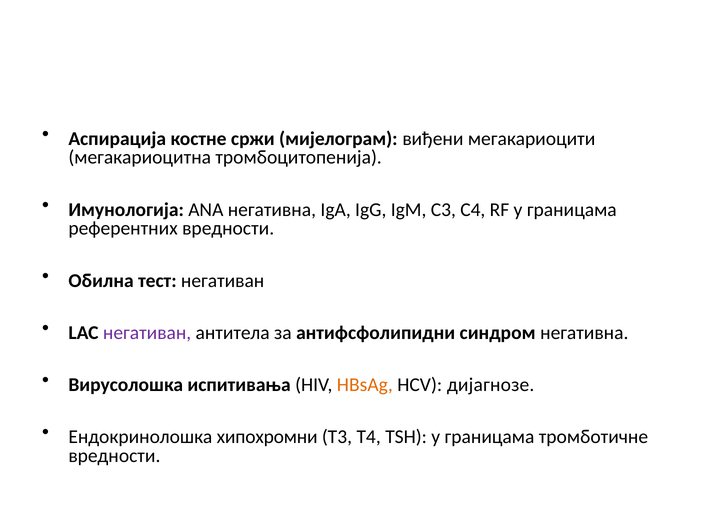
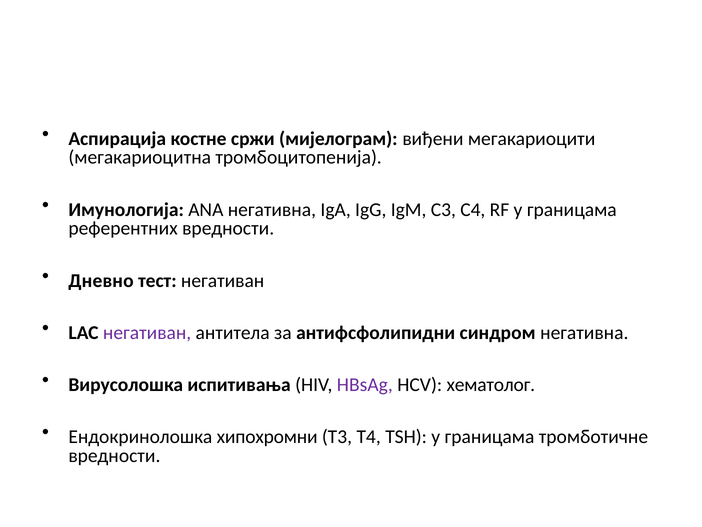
Обилна: Обилна -> Дневно (101, 280)
HBsAg colour: orange -> purple (365, 385)
дијагнозе: дијагнозе -> хематолог (491, 385)
